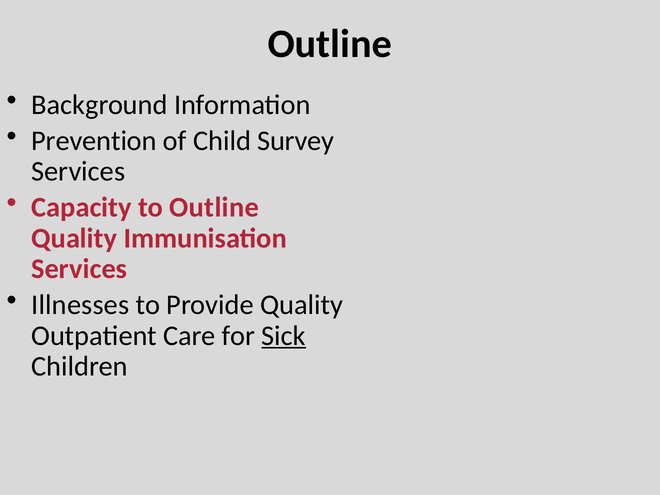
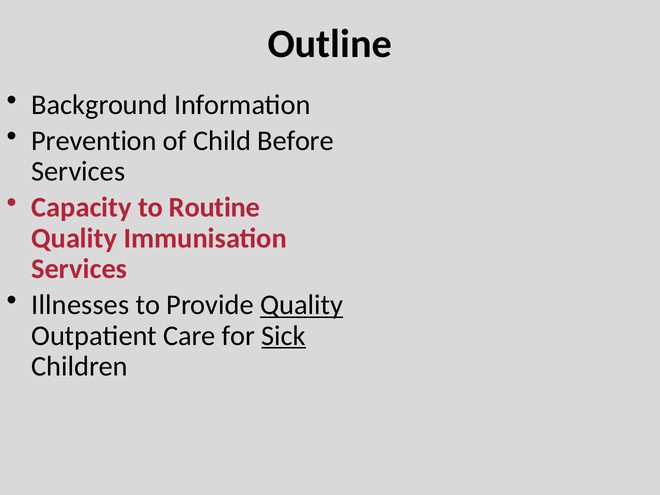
Survey: Survey -> Before (296, 141)
to Outline: Outline -> Routine (214, 208)
Quality underline: none -> present (302, 305)
